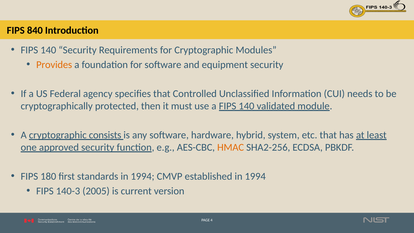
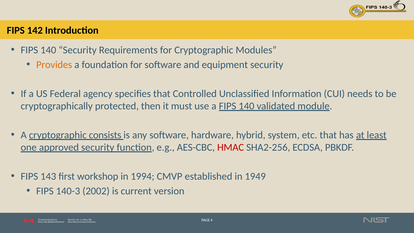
840: 840 -> 142 (35, 30)
HMAC colour: orange -> red (231, 147)
180: 180 -> 143 (48, 176)
standards: standards -> workshop (98, 176)
established in 1994: 1994 -> 1949 (255, 176)
2005: 2005 -> 2002 (96, 191)
